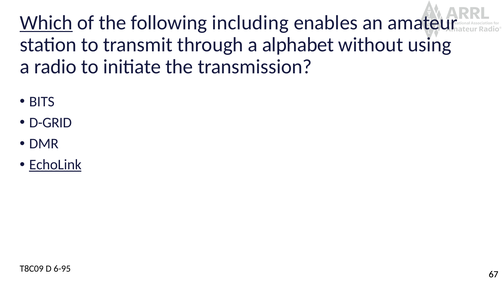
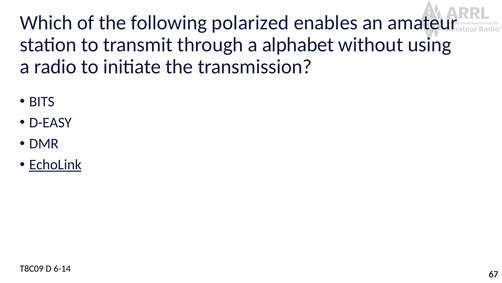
Which underline: present -> none (46, 23)
including: including -> polarized (250, 23)
D-GRID: D-GRID -> D-EASY (50, 122)
6-95: 6-95 -> 6-14 (62, 268)
